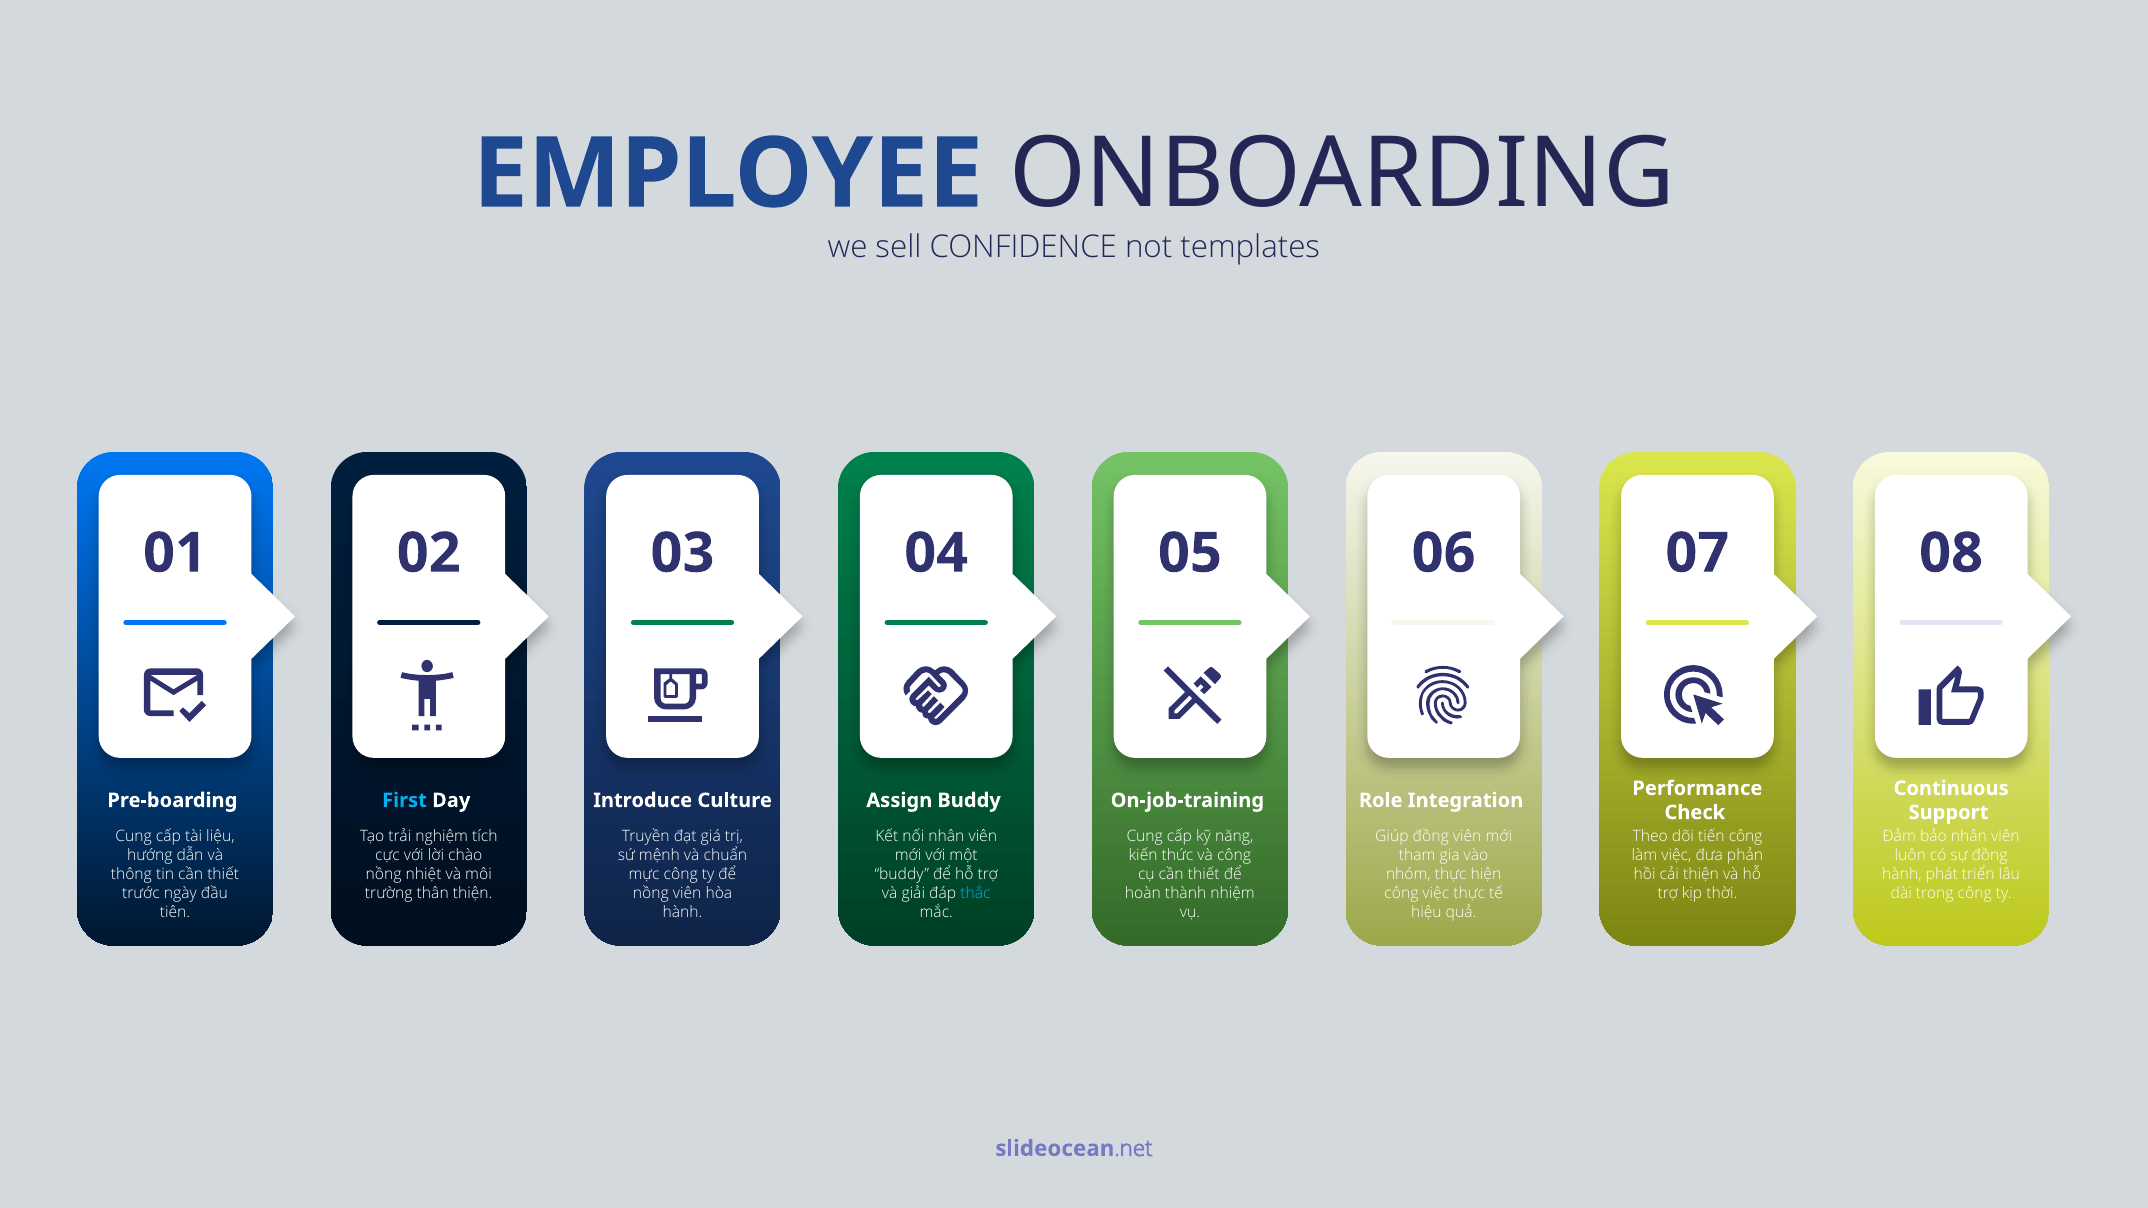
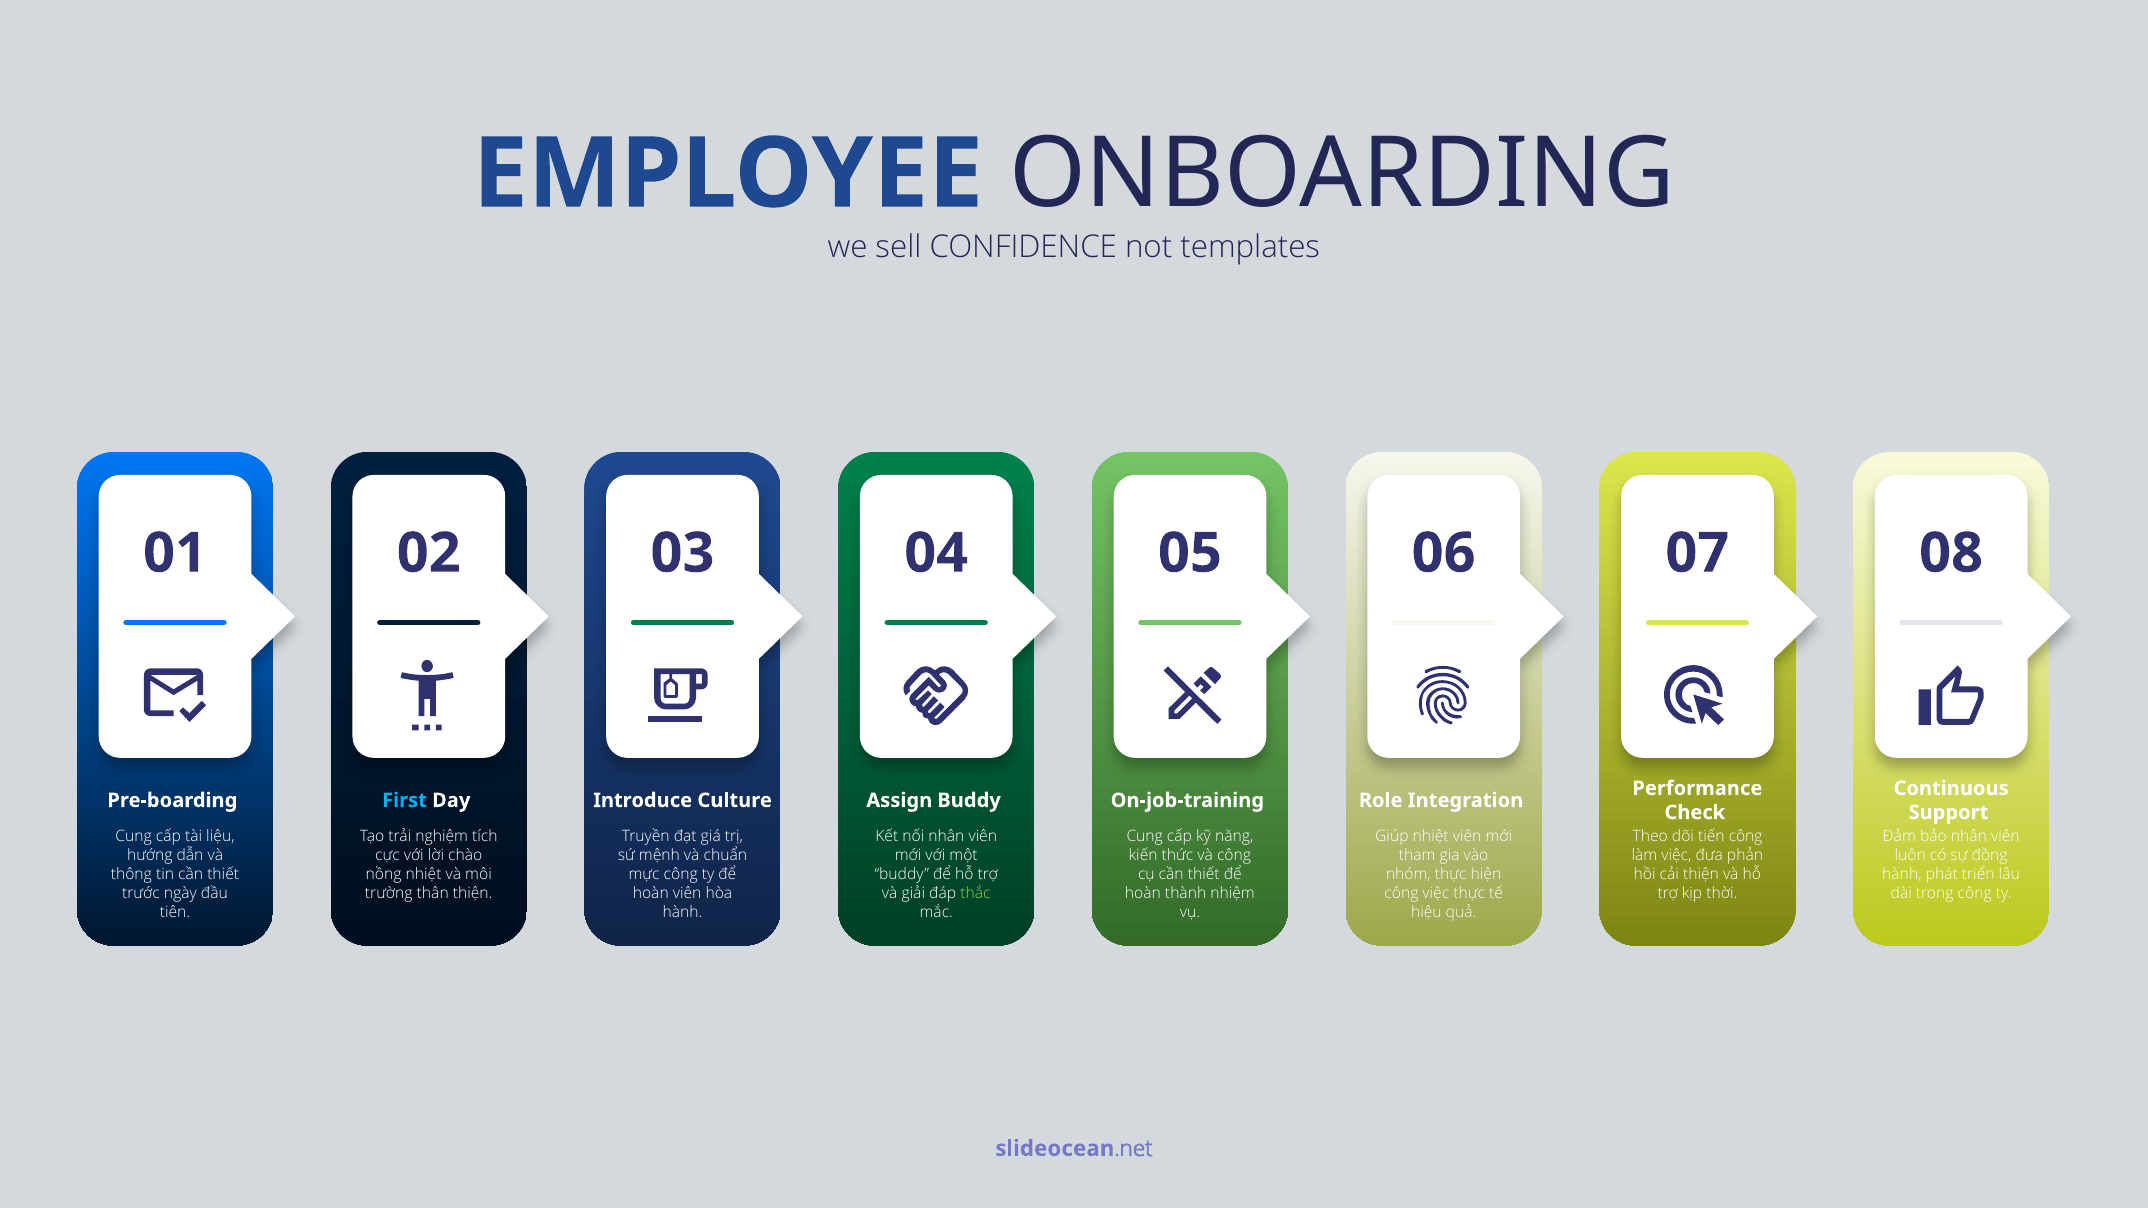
Giúp đồng: đồng -> nhiệt (1431, 837)
nồng: nồng -> hoàn (651, 893)
thắc colour: light blue -> light green (975, 893)
